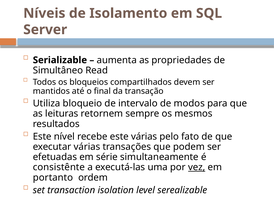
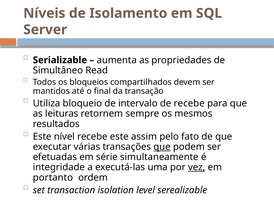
de modos: modos -> recebe (189, 104)
este várias: várias -> assim (144, 137)
que underline: none -> present (162, 147)
consistênte: consistênte -> integridade (59, 168)
